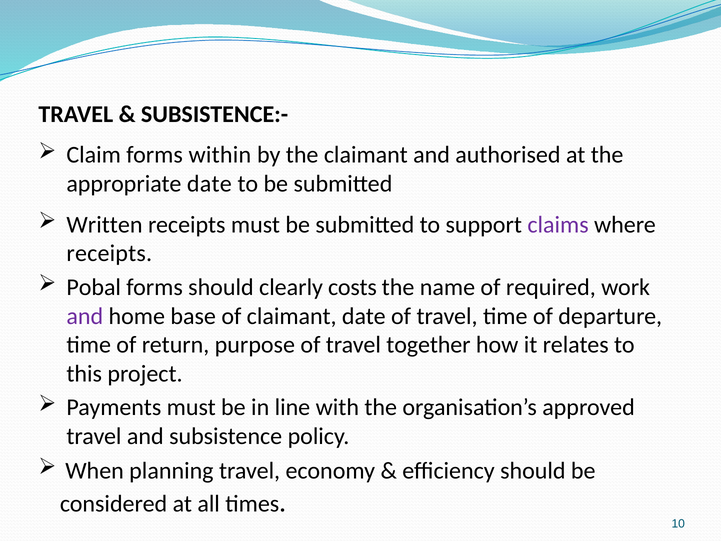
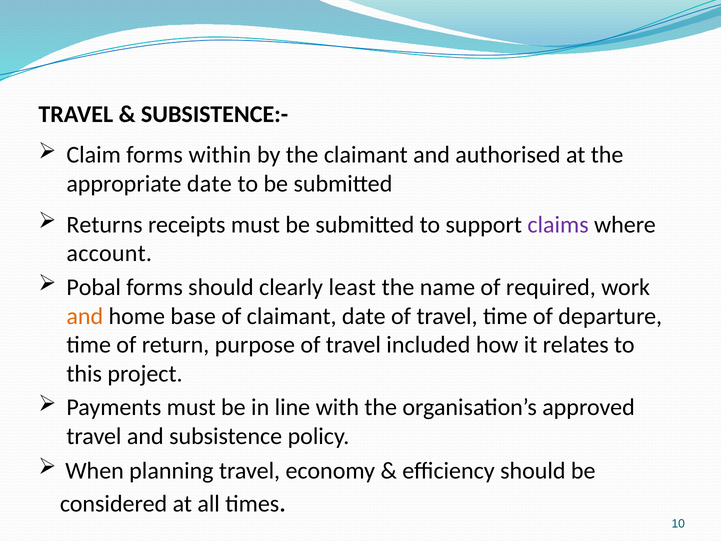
Written: Written -> Returns (104, 225)
receipts: receipts -> account (109, 253)
costs: costs -> least (352, 287)
and colour: purple -> orange (85, 316)
together: together -> included (428, 345)
